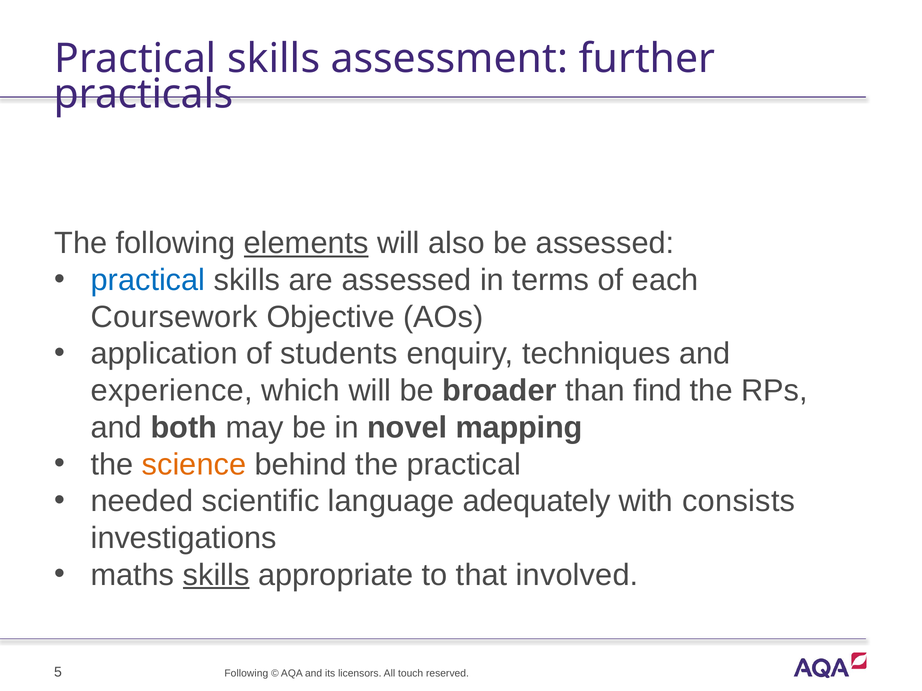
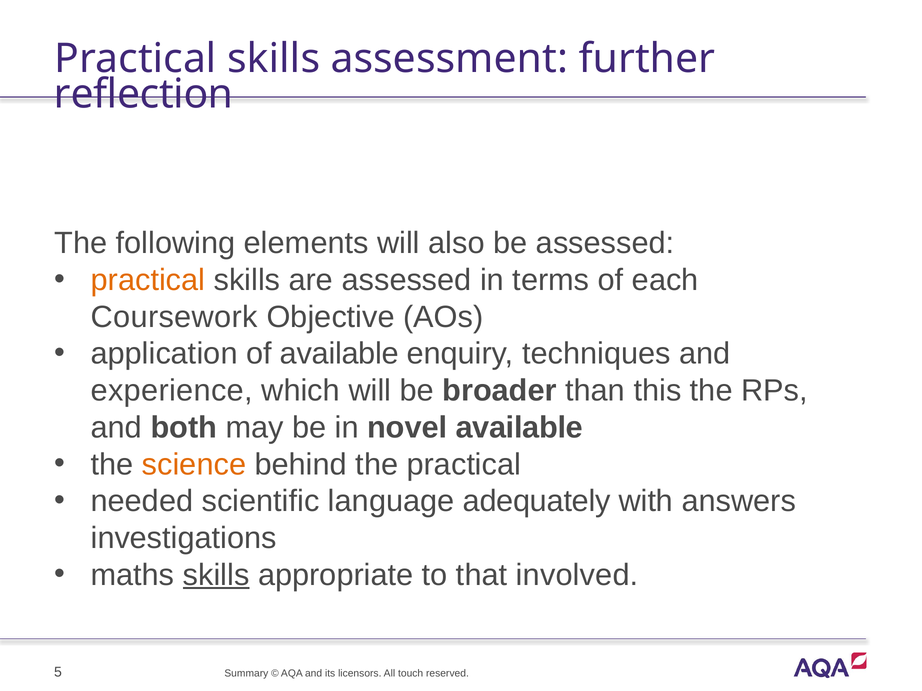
practicals: practicals -> reflection (144, 94)
elements underline: present -> none (306, 243)
practical colour: blue -> orange (148, 280)
of students: students -> available (339, 354)
find: find -> this (658, 391)
novel mapping: mapping -> available (519, 428)
consists: consists -> answers (739, 502)
5 Following: Following -> Summary (246, 674)
